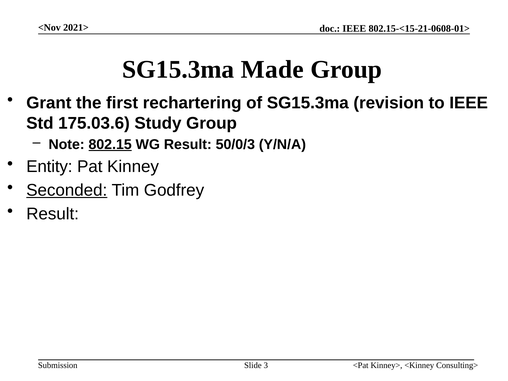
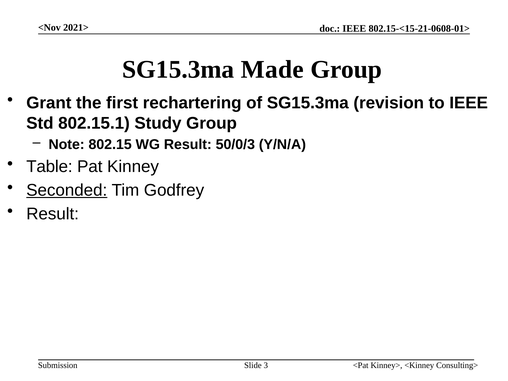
175.03.6: 175.03.6 -> 802.15.1 (94, 123)
802.15 underline: present -> none (110, 144)
Entity: Entity -> Table (49, 167)
